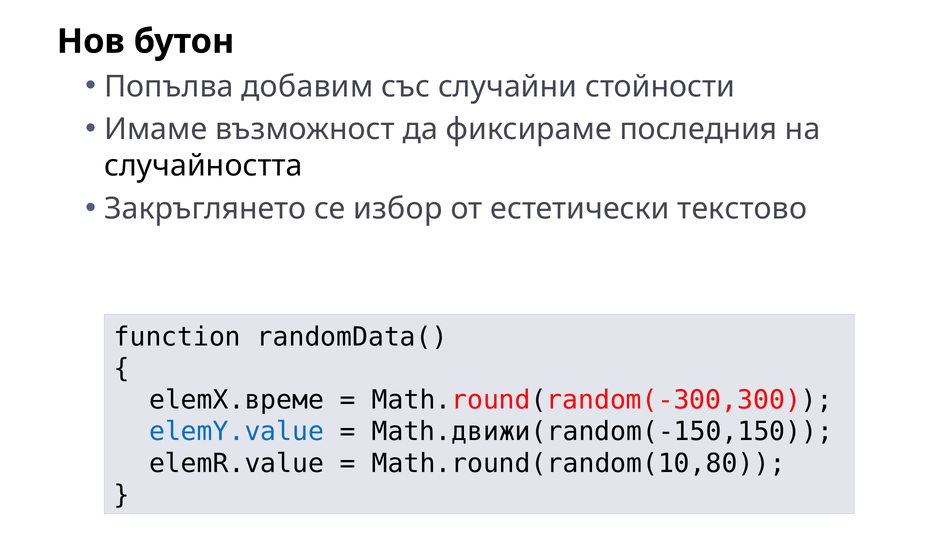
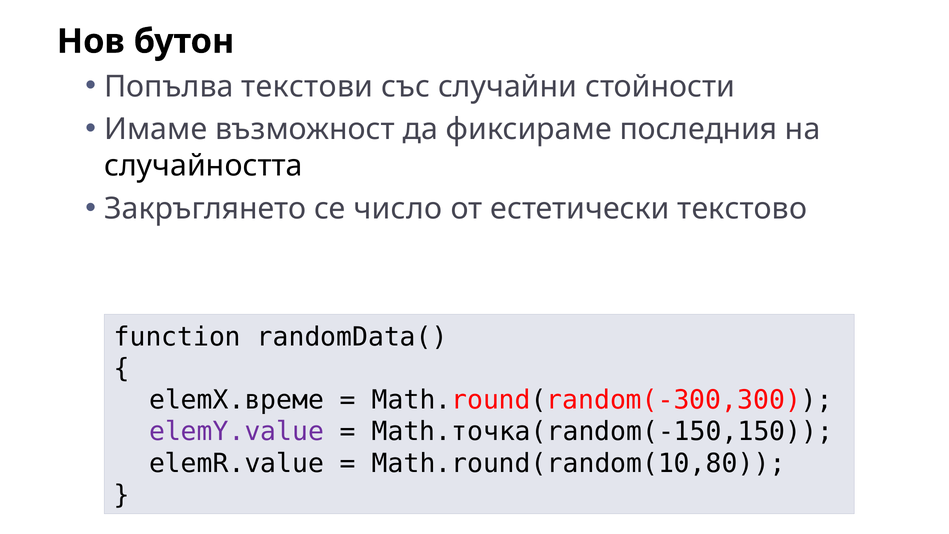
добавим: добавим -> текстови (307, 86)
избор: избор -> число (398, 209)
elemY.value colour: blue -> purple (237, 432)
Math.движи(random(-150,150: Math.движи(random(-150,150 -> Math.точка(random(-150,150 (602, 432)
